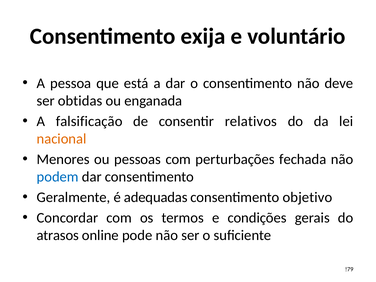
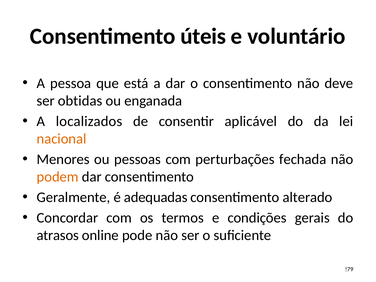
exija: exija -> úteis (203, 36)
falsificação: falsificação -> localizados (89, 121)
relativos: relativos -> aplicável (251, 121)
podem colour: blue -> orange (58, 177)
objetivo: objetivo -> alterado (308, 197)
